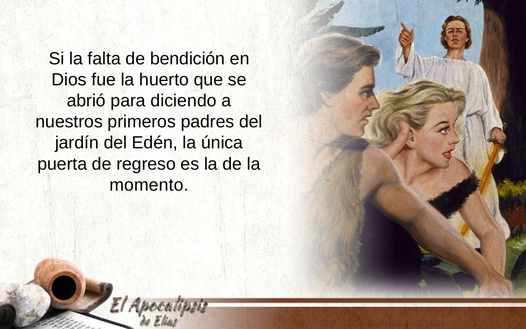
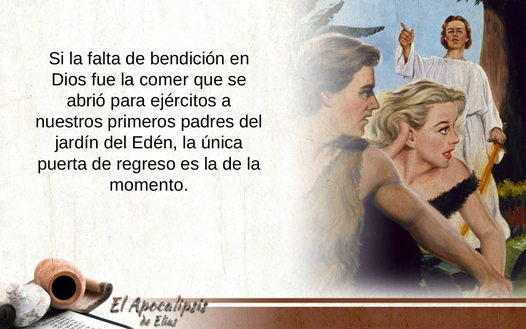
huerto: huerto -> comer (164, 80)
diciendo: diciendo -> ejércitos (184, 101)
